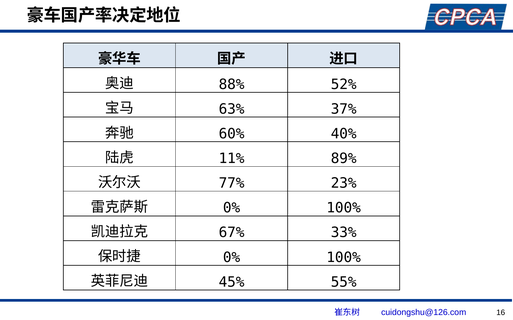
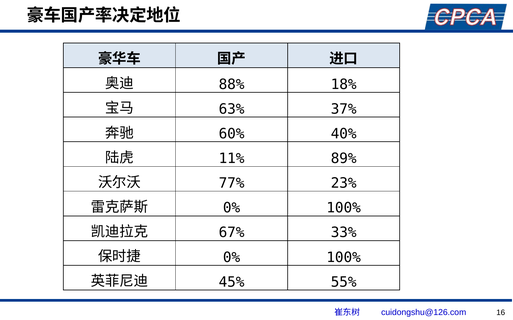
52%: 52% -> 18% (344, 84)
